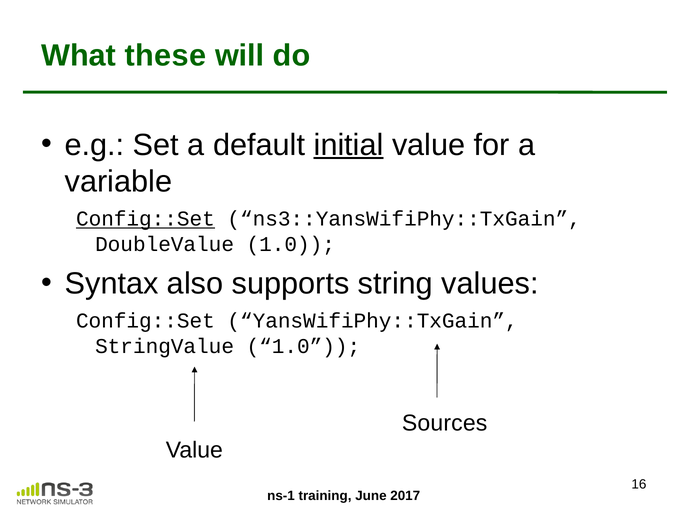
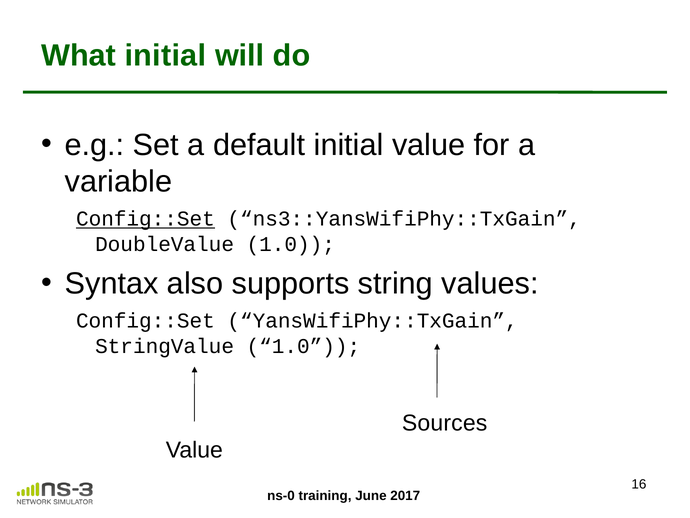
What these: these -> initial (165, 56)
initial underline: present -> none (349, 145)
ns-1: ns-1 -> ns-0 (281, 496)
